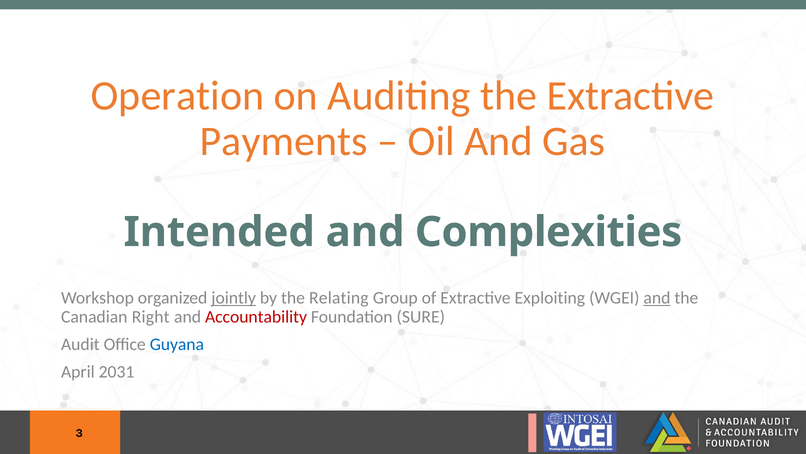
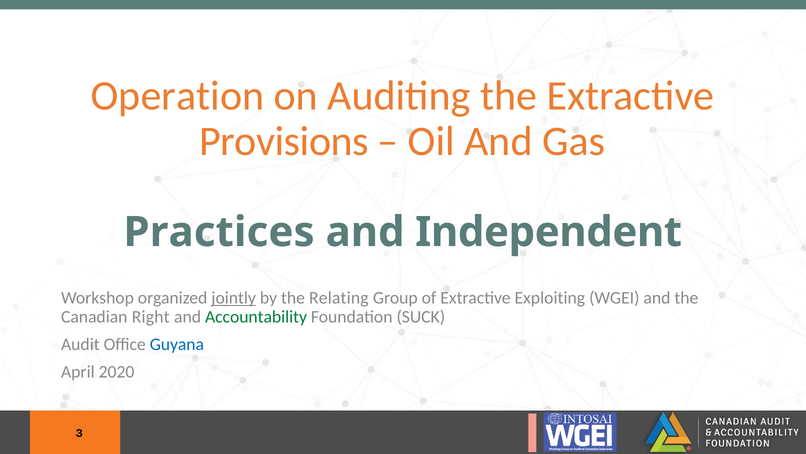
Payments: Payments -> Provisions (284, 141)
Intended: Intended -> Practices (219, 232)
Complexities: Complexities -> Independent (549, 232)
and underline: present -> none (657, 297)
Accountability colour: red -> green (256, 316)
SURE: SURE -> SUCK (421, 316)
2031: 2031 -> 2020 (117, 371)
